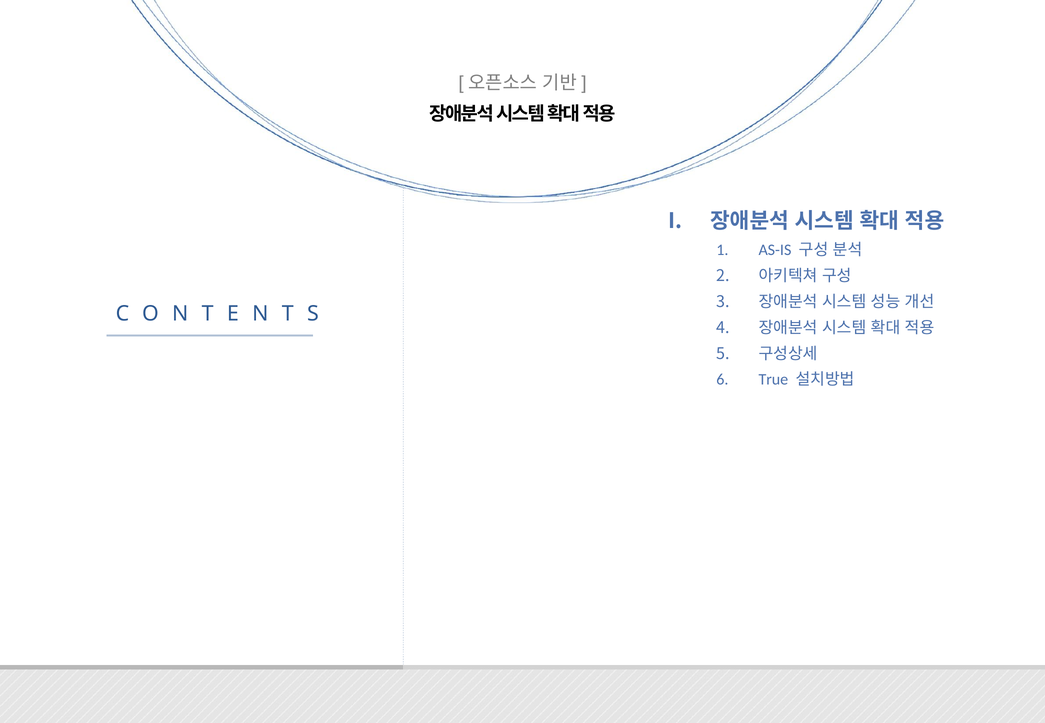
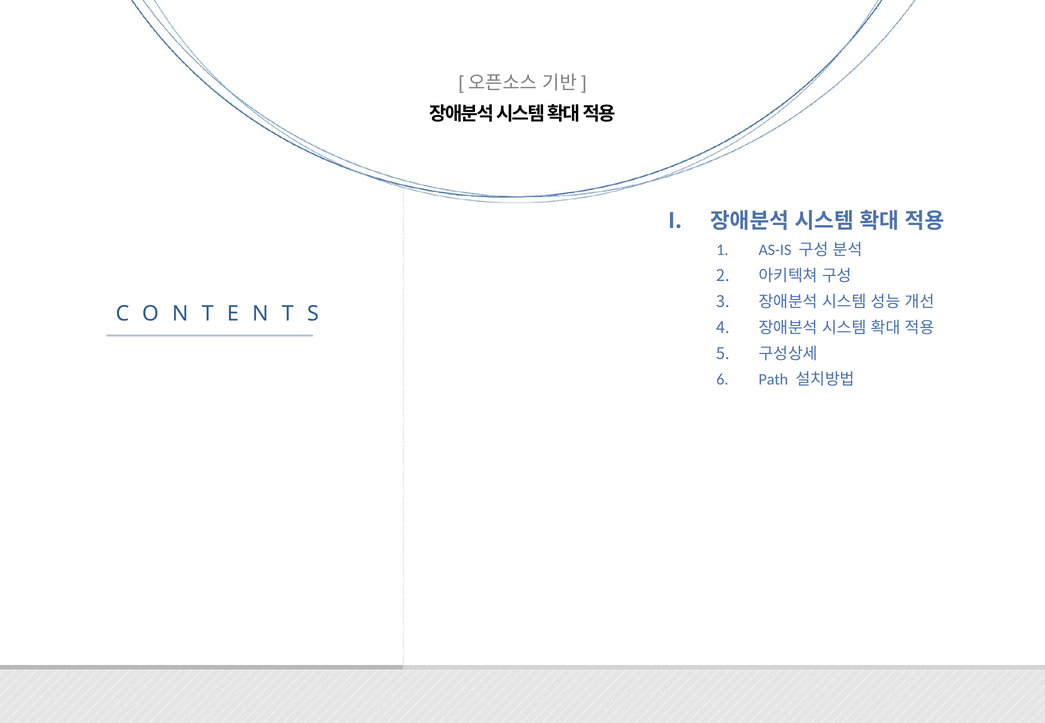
True: True -> Path (773, 380)
